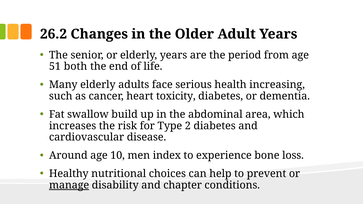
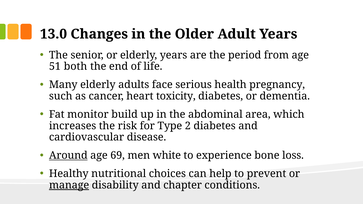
26.2: 26.2 -> 13.0 (53, 34)
increasing: increasing -> pregnancy (277, 85)
swallow: swallow -> monitor (88, 115)
Around underline: none -> present (68, 156)
10: 10 -> 69 (118, 156)
index: index -> white (167, 156)
